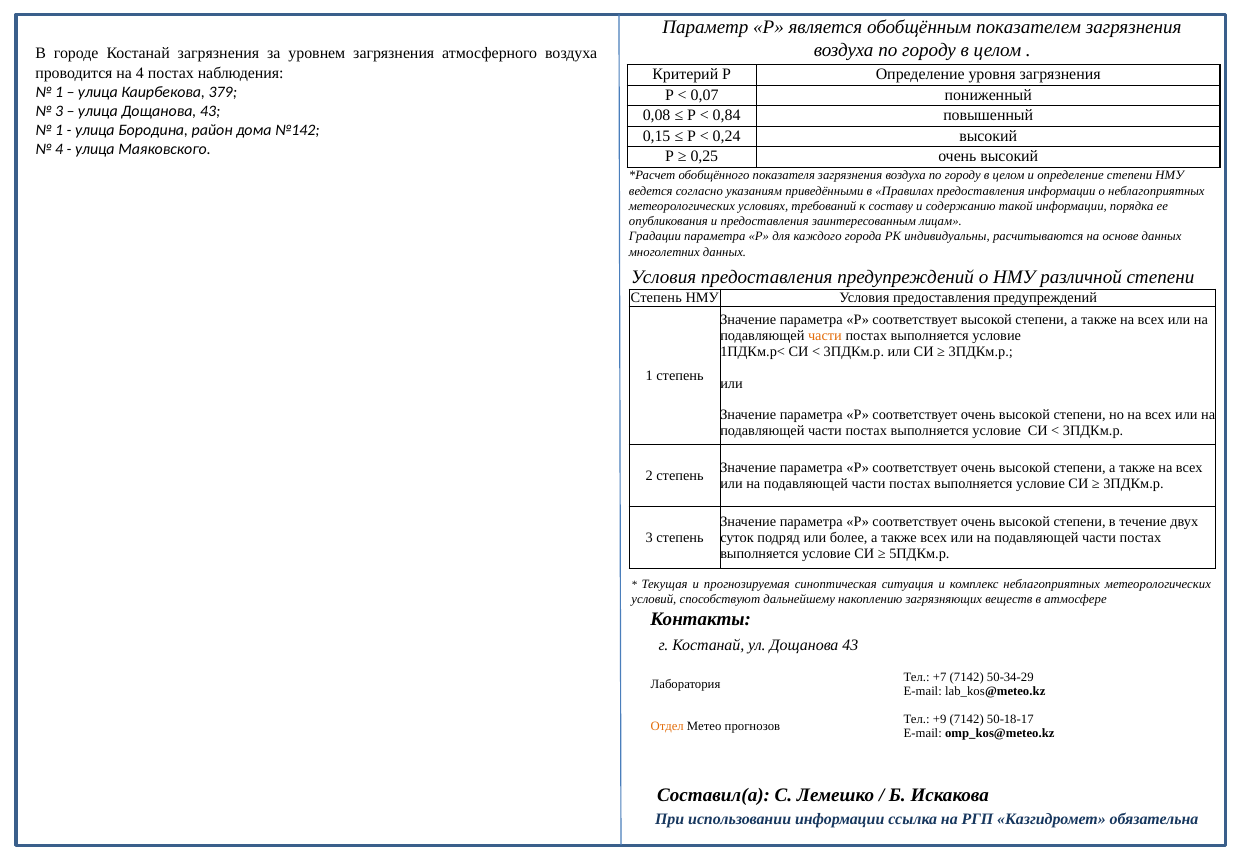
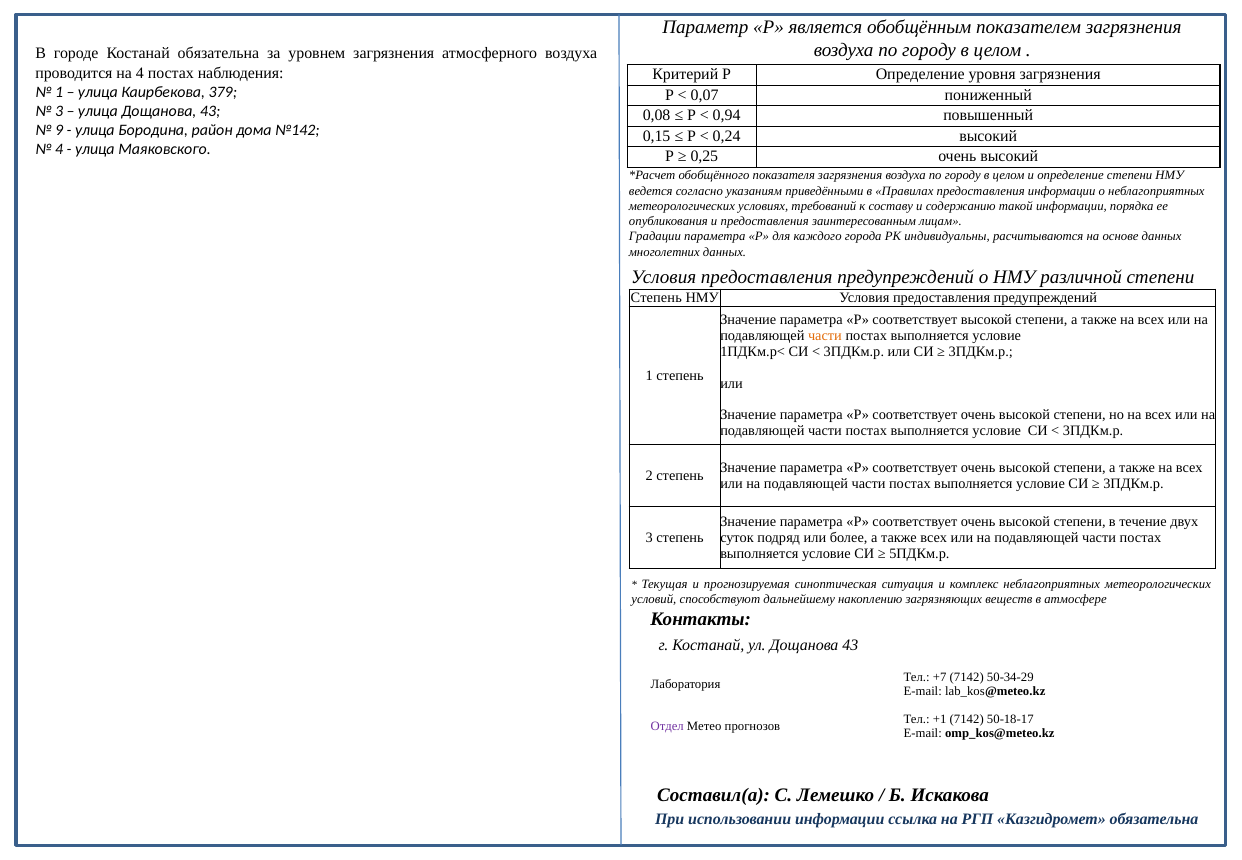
Костанай загрязнения: загрязнения -> обязательна (218, 54)
0,84: 0,84 -> 0,94 (727, 116)
1: 1 -> 9 (59, 130)
+9: +9 -> +1 (940, 719)
Отдел colour: orange -> purple (667, 726)
